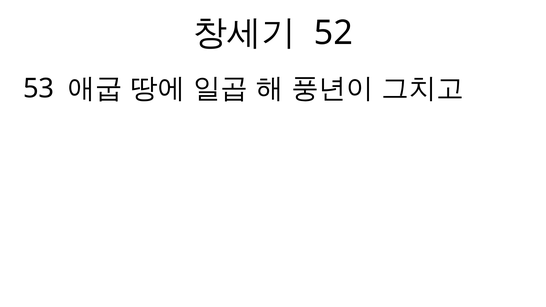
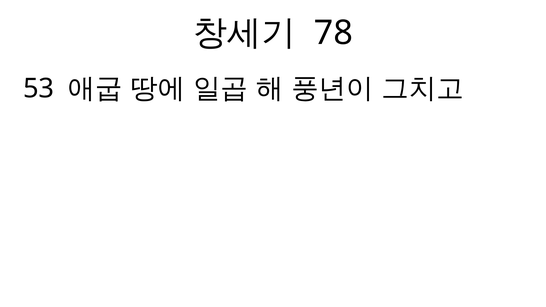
52: 52 -> 78 (333, 33)
